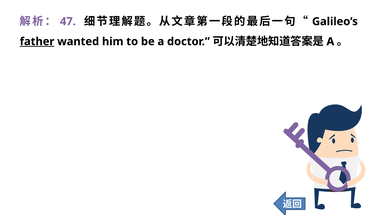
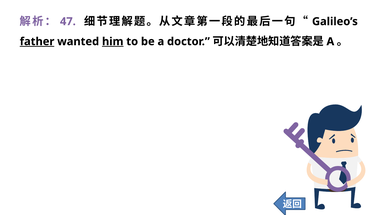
him underline: none -> present (113, 41)
